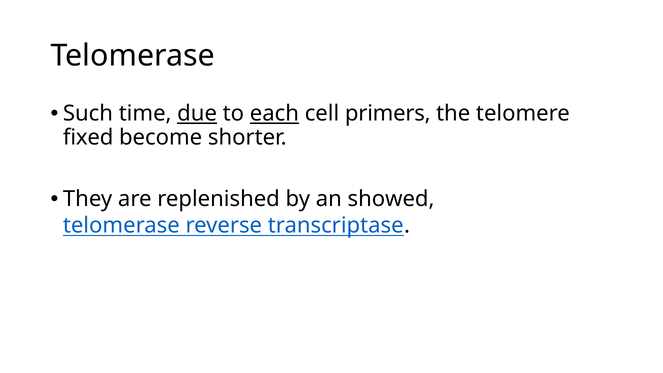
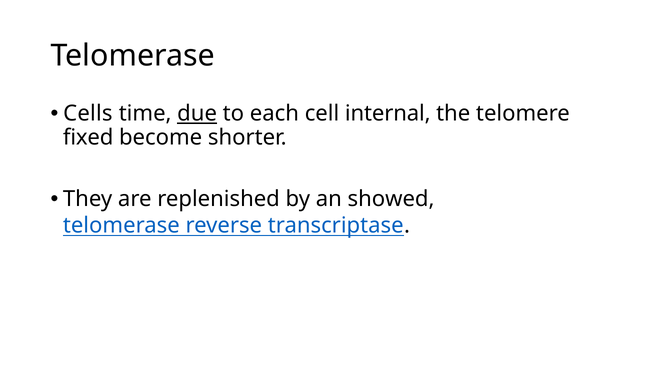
Such: Such -> Cells (88, 114)
each underline: present -> none (274, 114)
primers: primers -> internal (388, 114)
